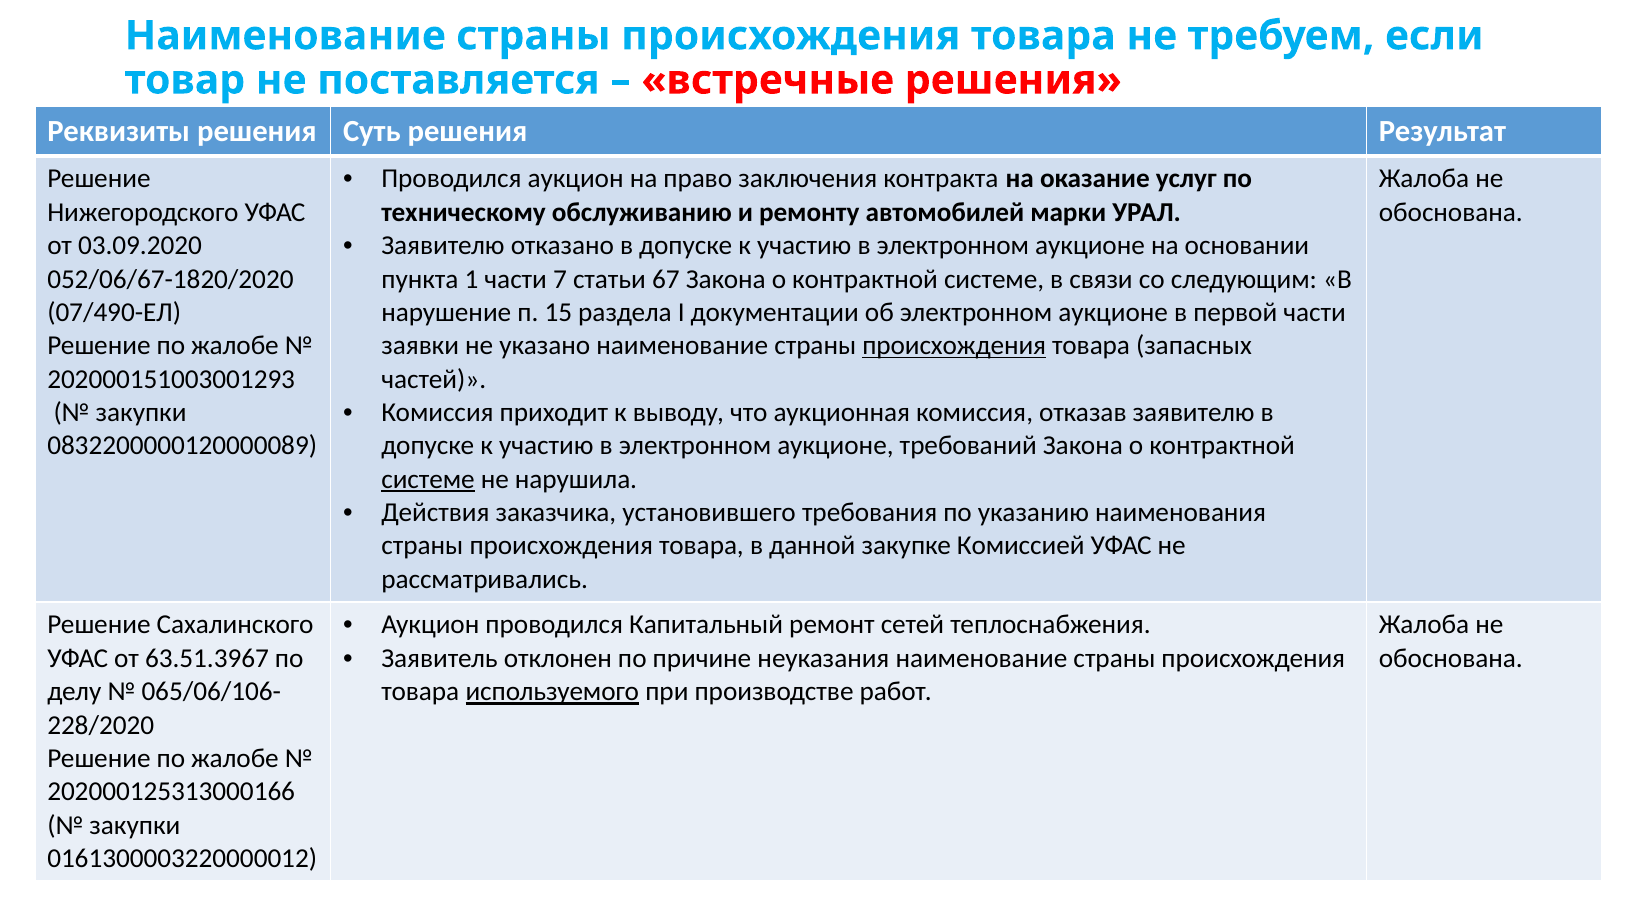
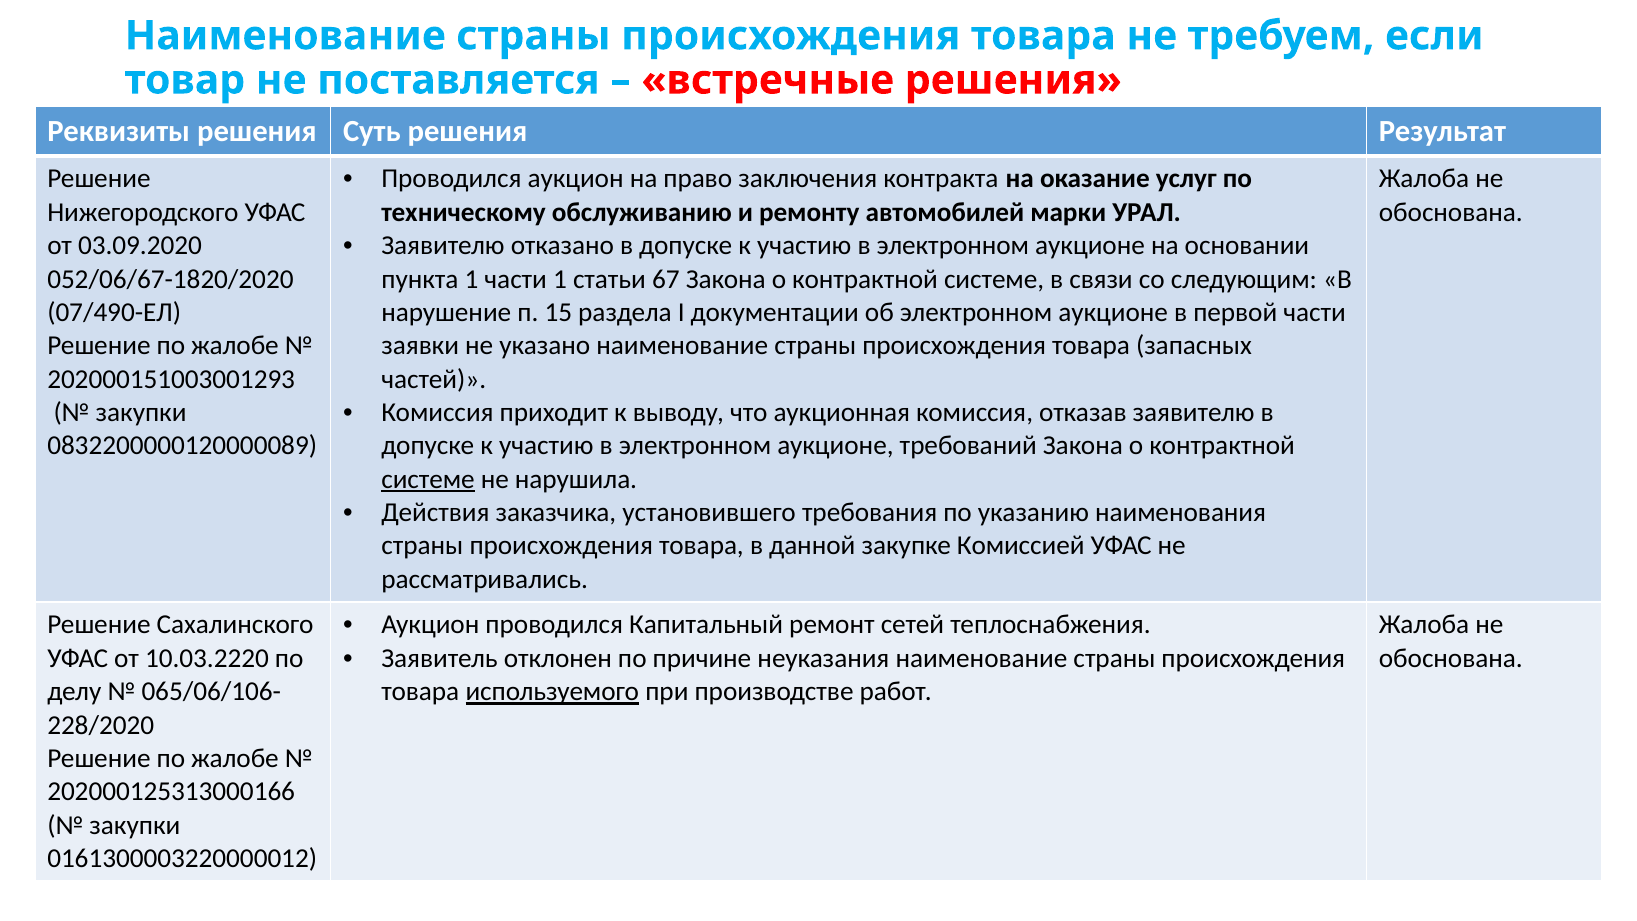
части 7: 7 -> 1 (560, 279)
происхождения underline: present -> none (954, 346)
63.51.3967: 63.51.3967 -> 10.03.2220 (207, 658)
